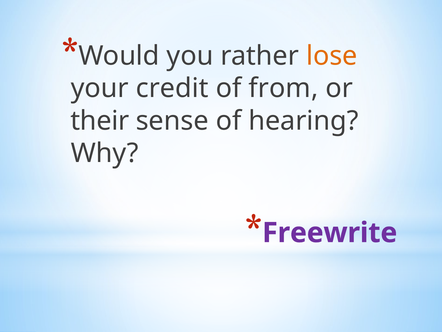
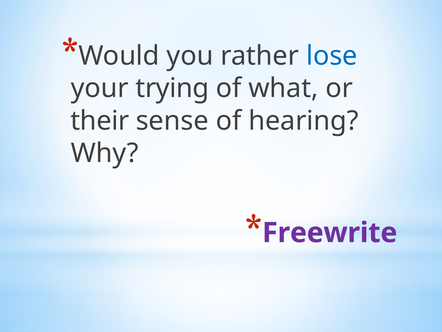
lose colour: orange -> blue (332, 56)
credit: credit -> trying (172, 88)
from: from -> what (283, 88)
